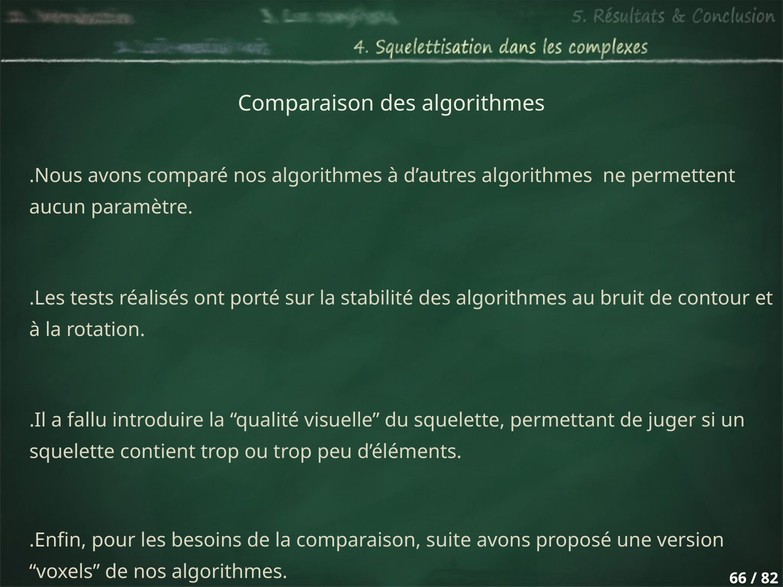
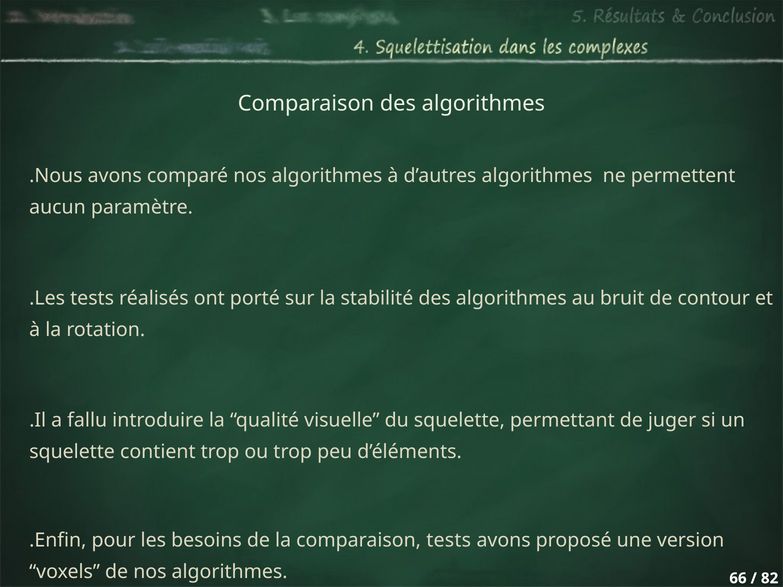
comparaison suite: suite -> tests (449, 541)
